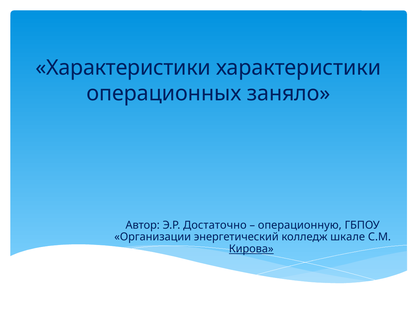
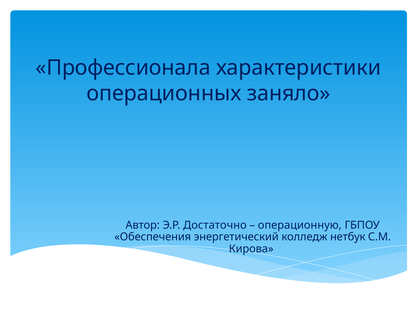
Характеристики: Характеристики -> Профессионала (123, 68)
Организации: Организации -> Обеспечения (153, 237)
шкале: шкале -> нетбук (348, 237)
Кирова underline: present -> none (251, 249)
